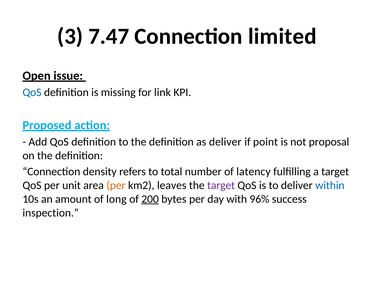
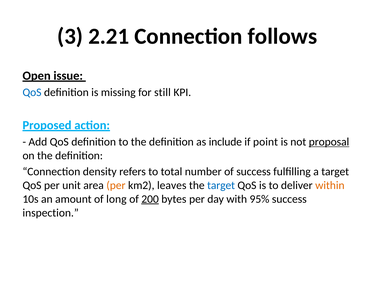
7.47: 7.47 -> 2.21 (109, 36)
limited: limited -> follows (282, 36)
link: link -> still (162, 92)
as deliver: deliver -> include (225, 142)
proposal underline: none -> present (329, 142)
of latency: latency -> success (254, 172)
target colour: purple -> blue (221, 185)
within colour: blue -> orange (330, 185)
96%: 96% -> 95% (259, 199)
